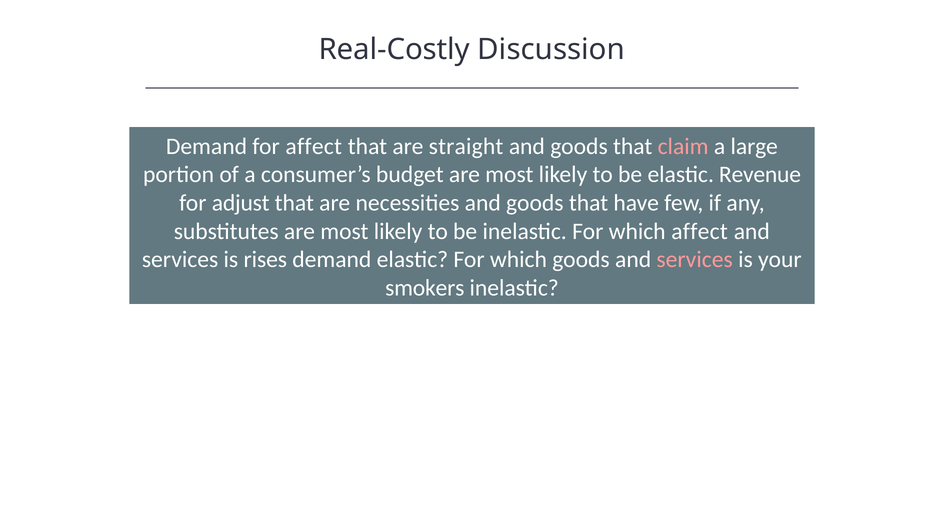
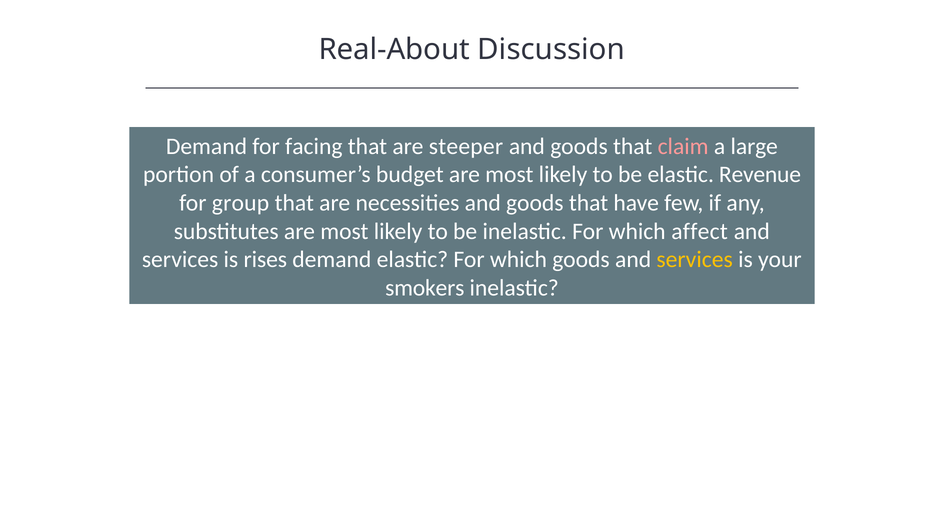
Real-Costly: Real-Costly -> Real-About (394, 49)
for affect: affect -> facing (314, 146)
straight: straight -> steeper (466, 146)
adjust: adjust -> group (241, 203)
services colour: pink -> yellow (695, 260)
